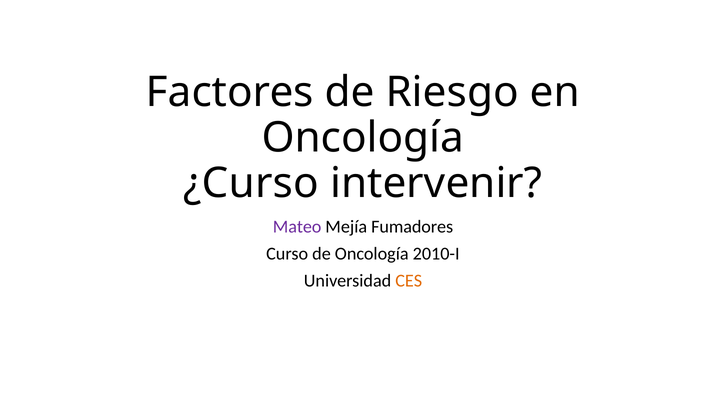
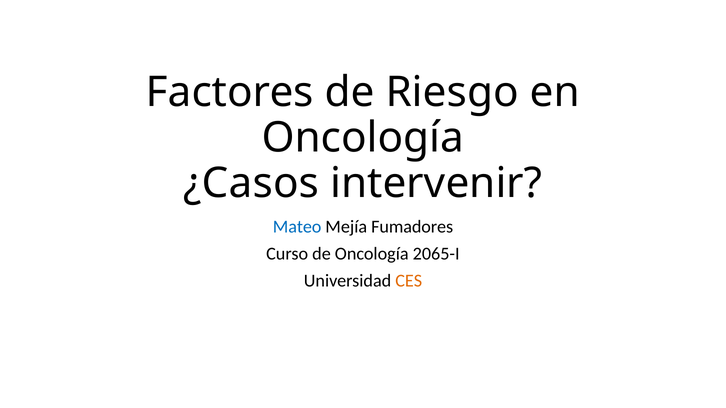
¿Curso: ¿Curso -> ¿Casos (251, 184)
Mateo colour: purple -> blue (297, 227)
2010-I: 2010-I -> 2065-I (436, 254)
